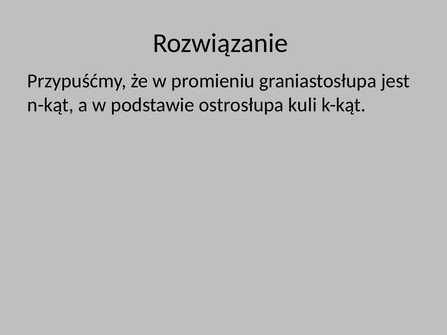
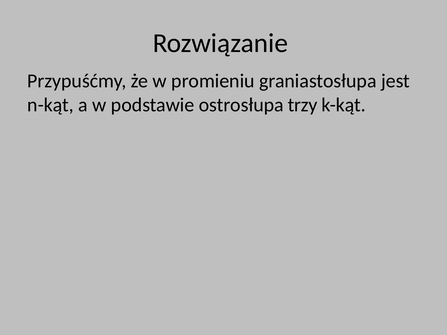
kuli: kuli -> trzy (303, 105)
